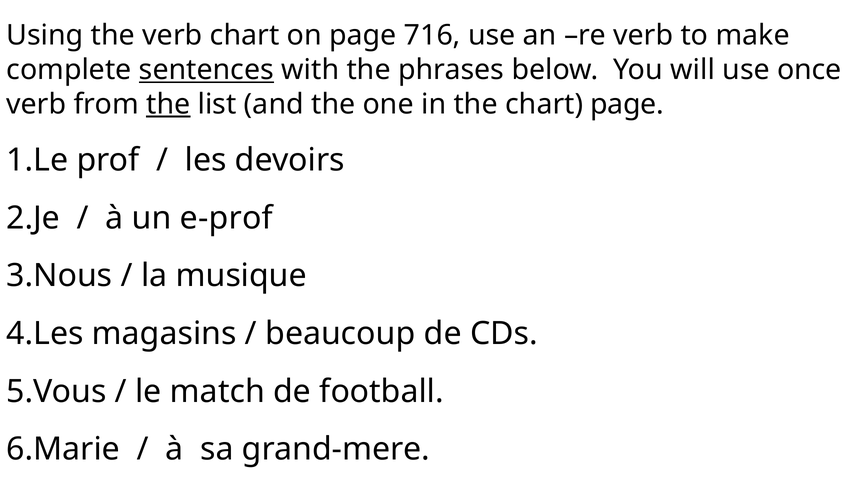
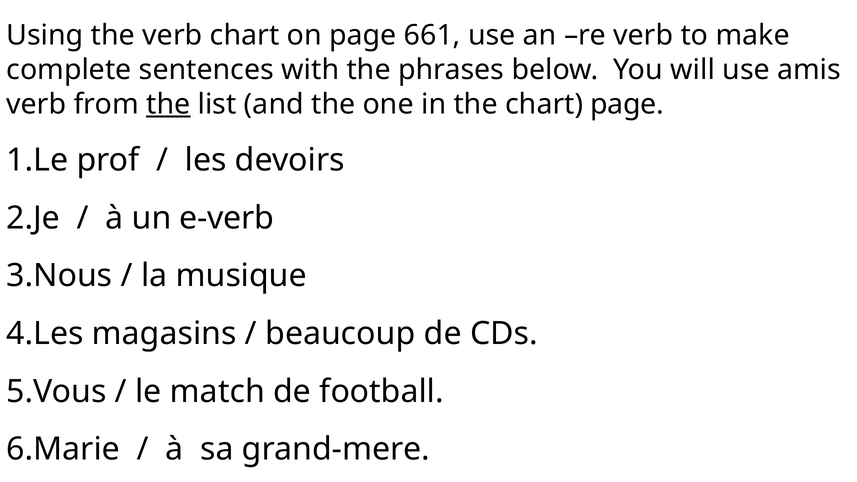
716: 716 -> 661 (432, 36)
sentences underline: present -> none (206, 70)
use once: once -> amis (809, 70)
e-prof: e-prof -> e-verb (227, 218)
